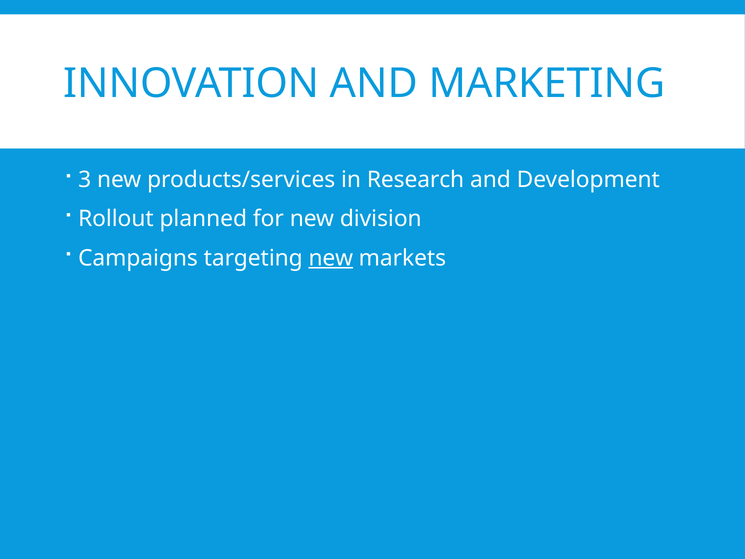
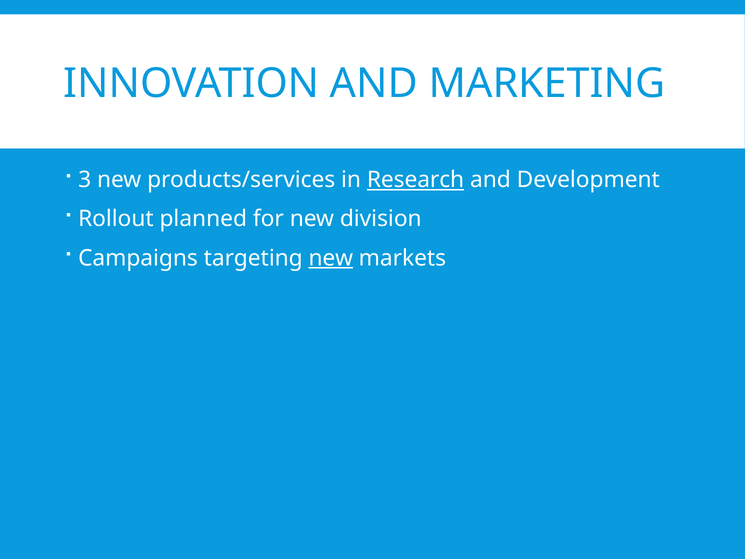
Research underline: none -> present (416, 180)
